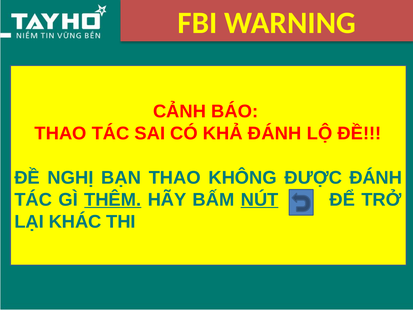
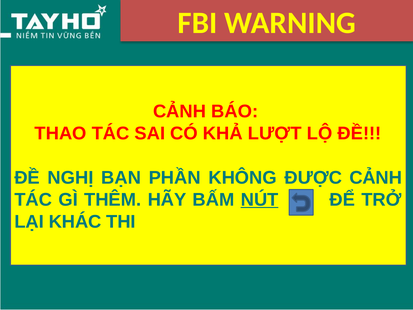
KHẢ ĐÁNH: ĐÁNH -> LƯỢT (275, 133)
BẠN THAO: THAO -> PHẦN (175, 177)
ĐƯỢC ĐÁNH: ĐÁNH -> CẢNH (376, 177)
THÊM underline: present -> none (113, 200)
